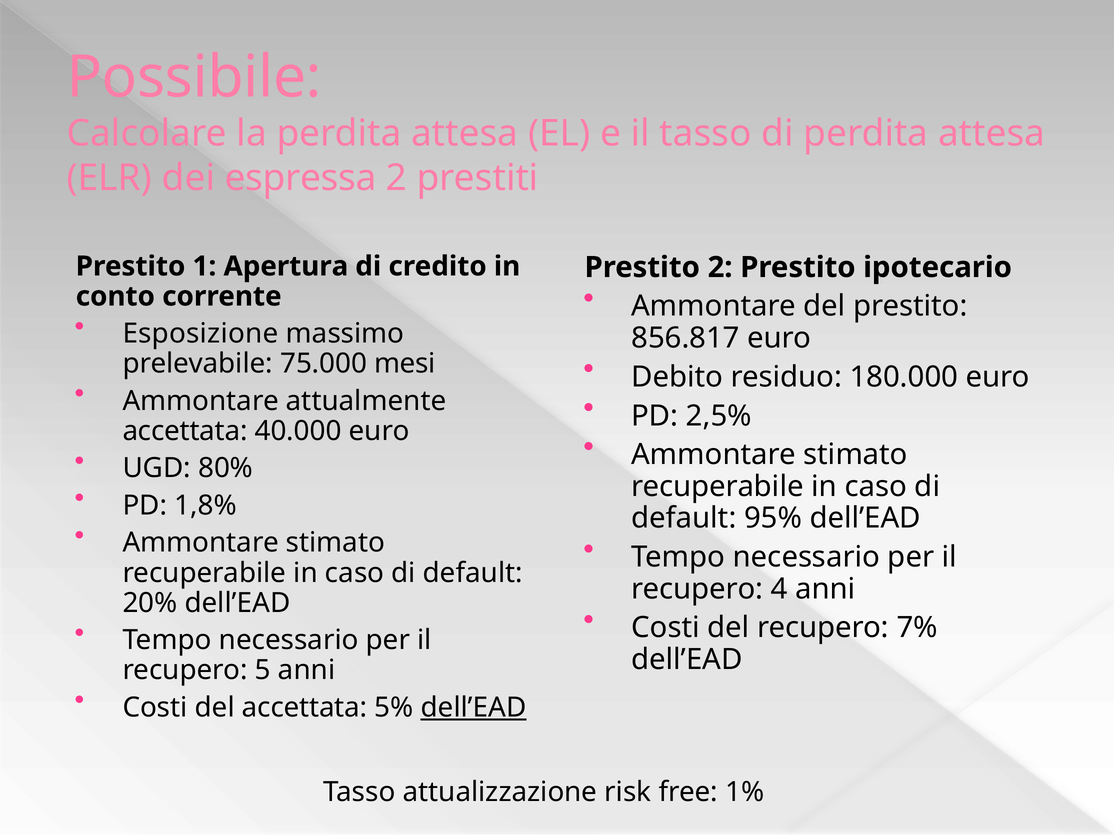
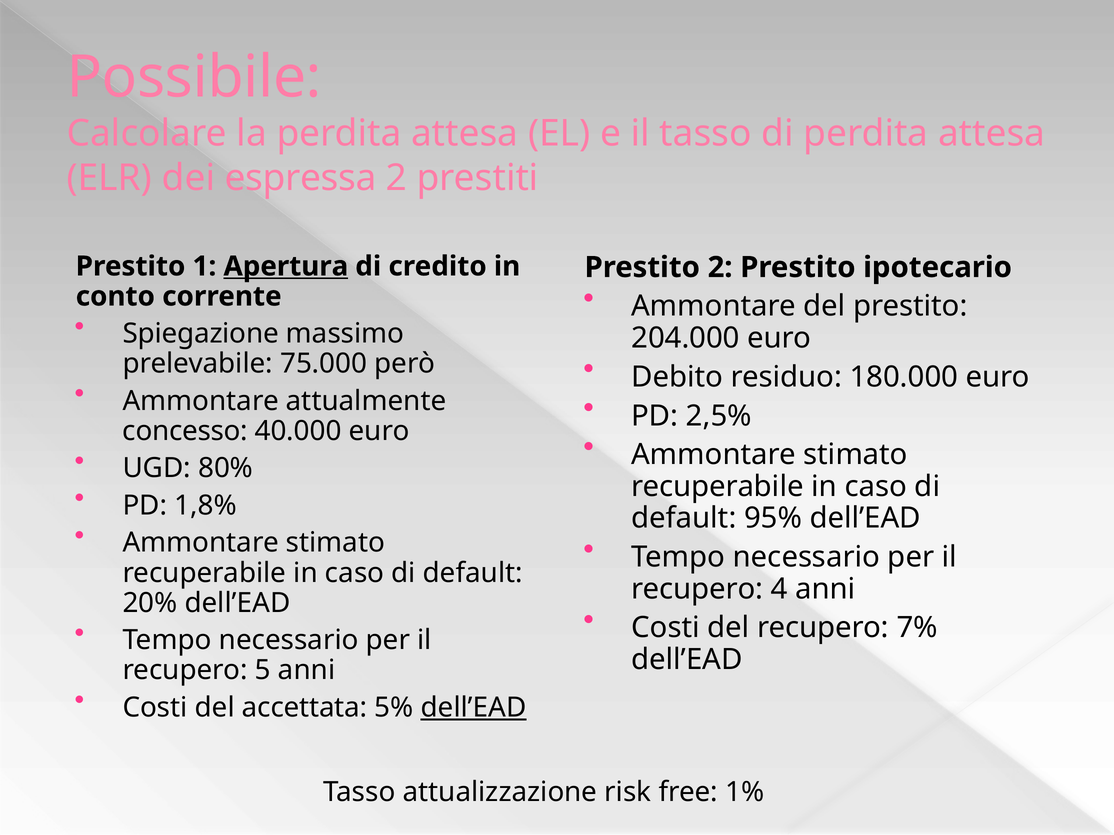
Apertura underline: none -> present (286, 266)
Esposizione: Esposizione -> Spiegazione (201, 334)
856.817: 856.817 -> 204.000 (686, 338)
mesi: mesi -> però (405, 364)
accettata: accettata -> concesso (185, 431)
